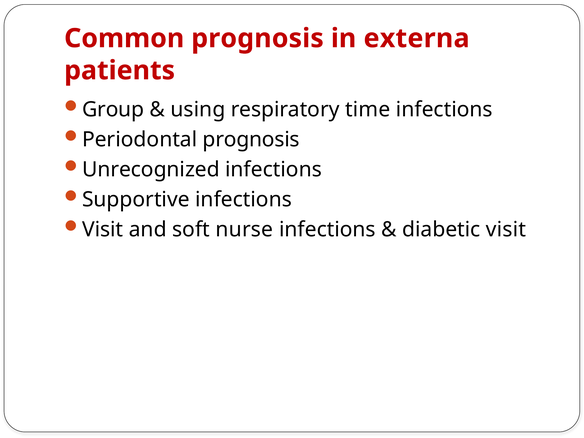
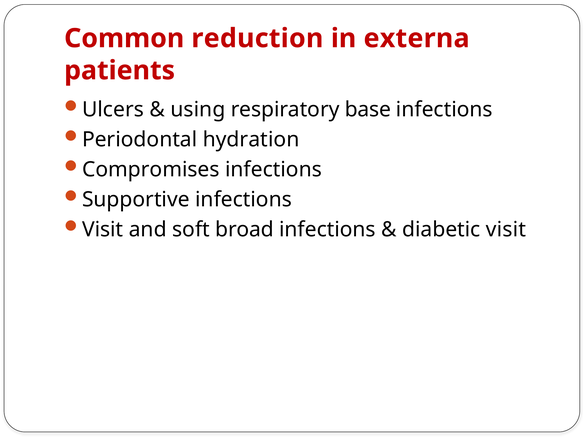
Common prognosis: prognosis -> reduction (257, 38)
Group: Group -> Ulcers (113, 109)
time: time -> base (368, 109)
Periodontal prognosis: prognosis -> hydration (251, 139)
Unrecognized: Unrecognized -> Compromises (151, 169)
nurse: nurse -> broad (245, 229)
